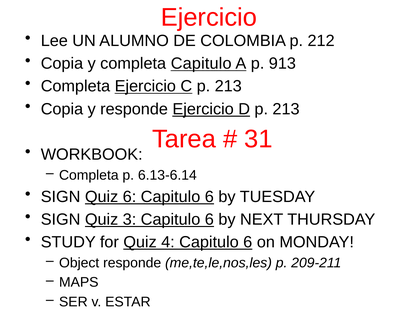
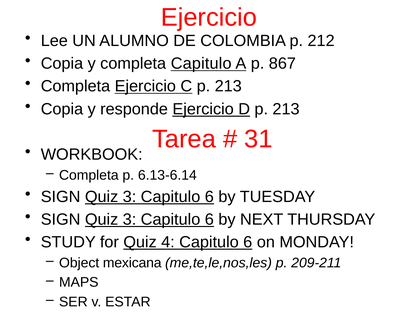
913: 913 -> 867 (282, 64)
6: 6 -> 3 (130, 197)
Object responde: responde -> mexicana (132, 263)
